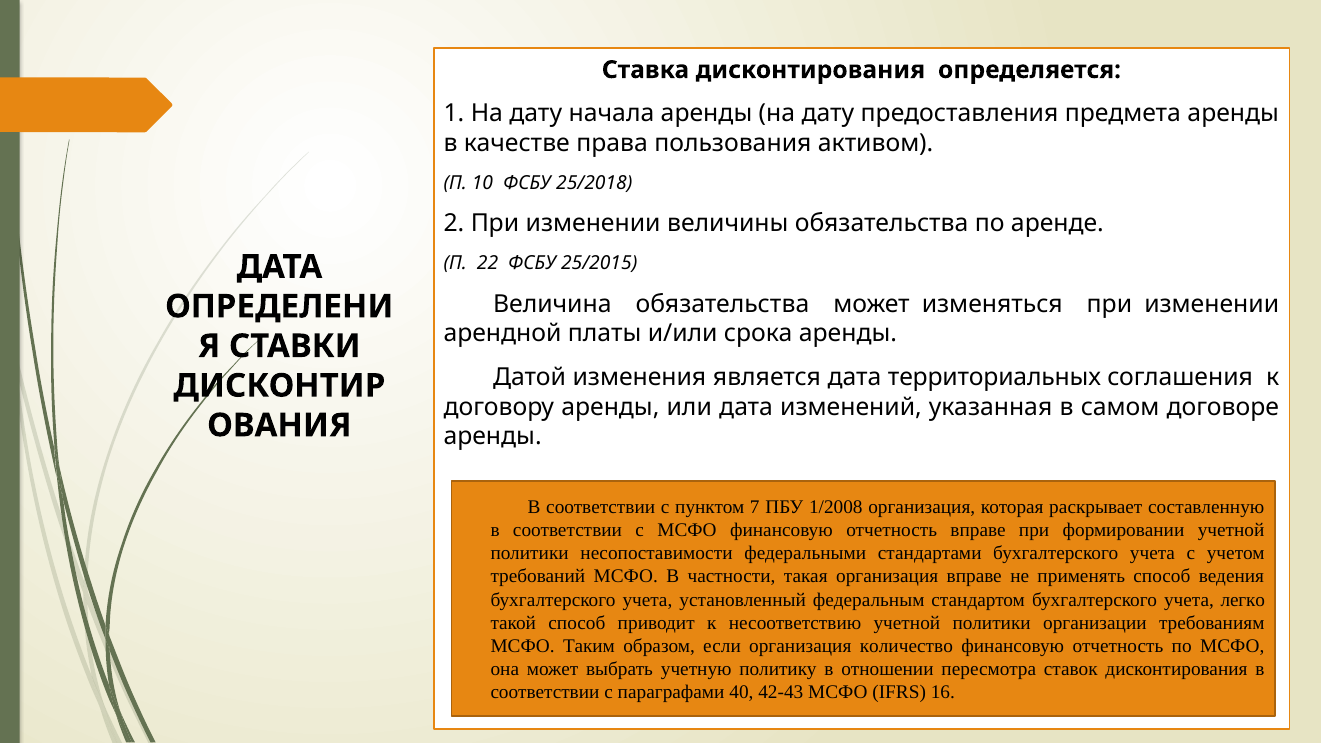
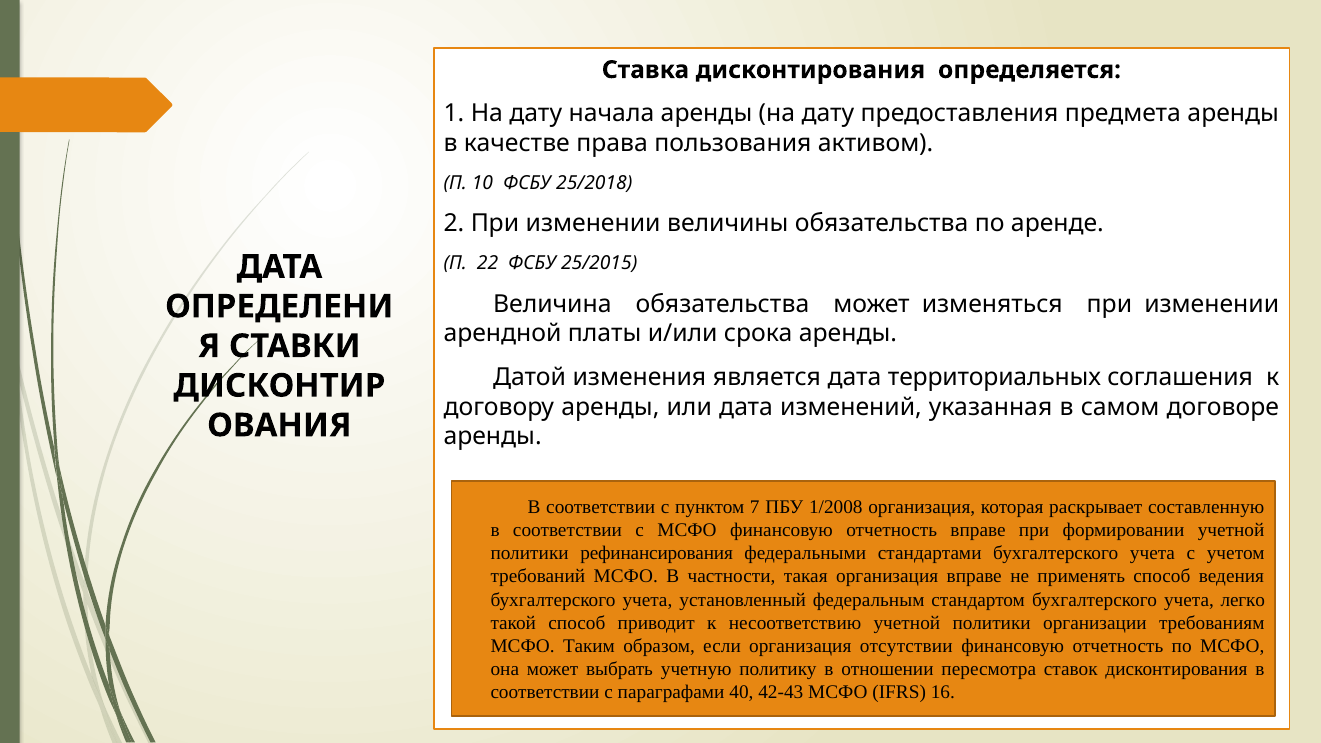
несопоставимости: несопоставимости -> рефинансирования (657, 554)
количество: количество -> отсутствии (906, 646)
